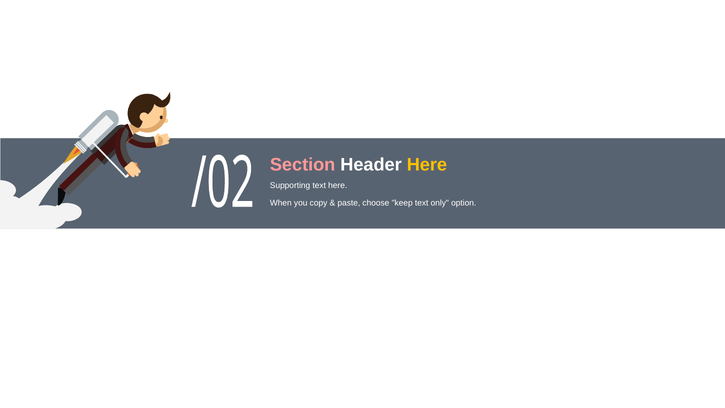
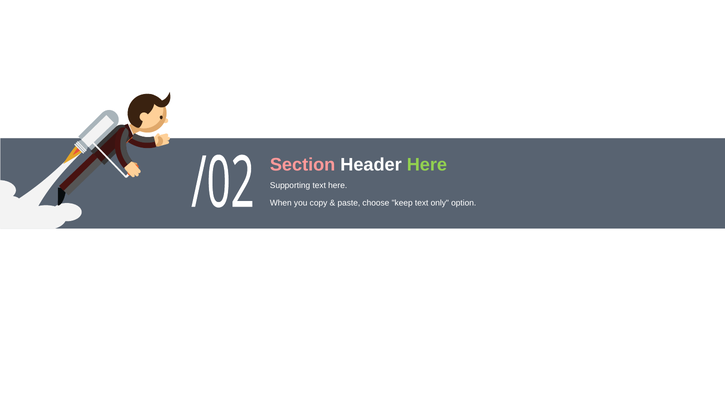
Here colour: yellow -> light green (427, 165)
